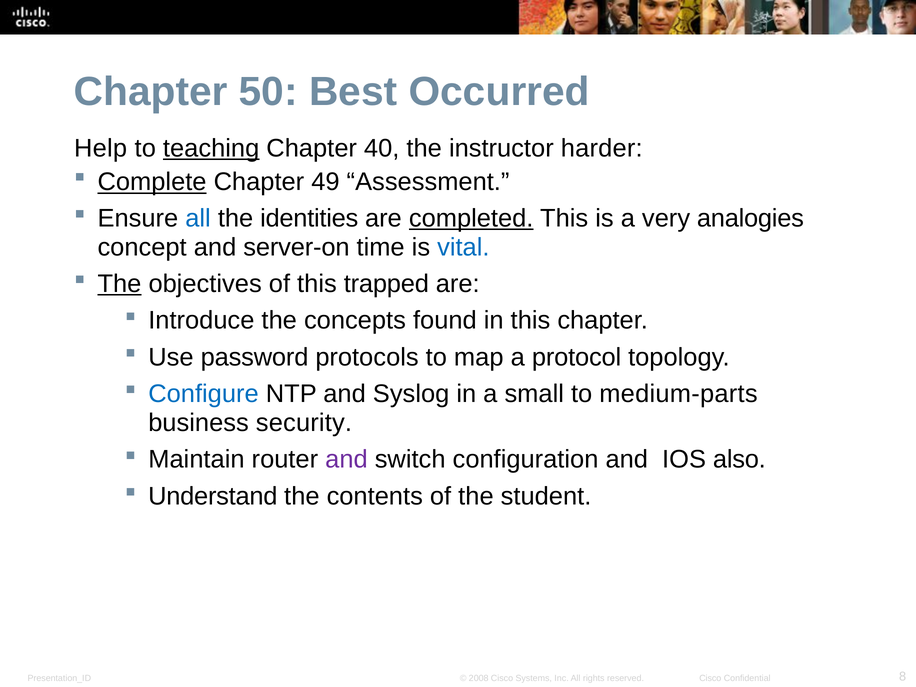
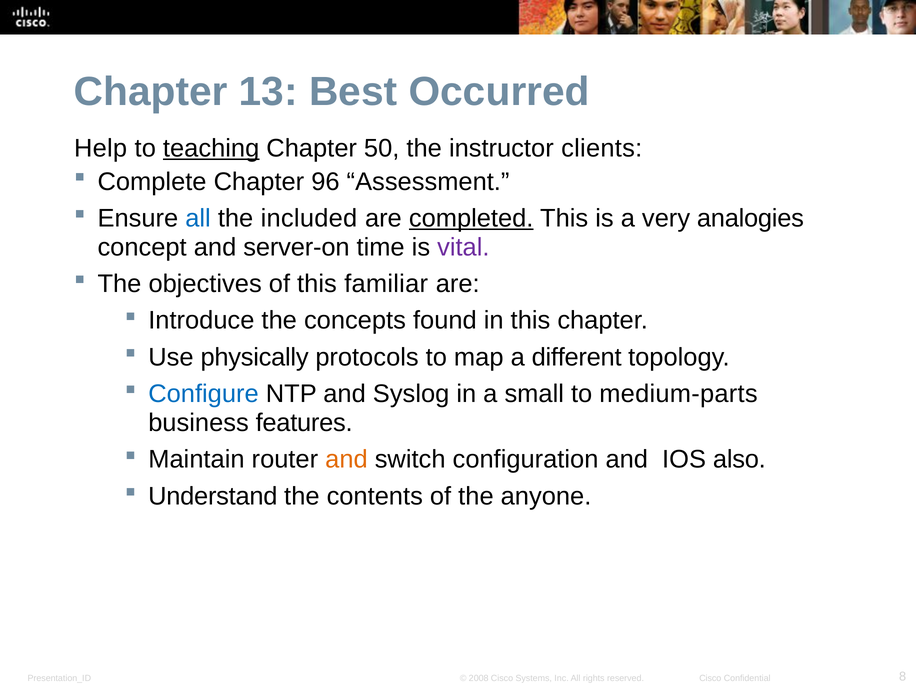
50: 50 -> 13 (268, 92)
40: 40 -> 50 (382, 148)
harder: harder -> clients (602, 148)
Complete underline: present -> none (152, 182)
49: 49 -> 96 (325, 182)
identities: identities -> included (309, 218)
vital colour: blue -> purple (463, 247)
The underline: present -> none (119, 284)
trapped: trapped -> familiar (386, 284)
password: password -> physically (255, 357)
protocol: protocol -> different (577, 357)
security: security -> features (304, 423)
and colour: purple -> orange (346, 460)
student: student -> anyone (546, 496)
